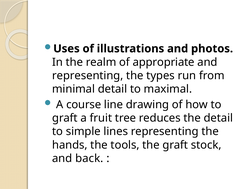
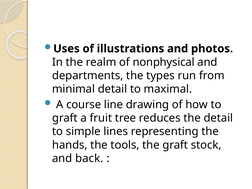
appropriate: appropriate -> nonphysical (164, 62)
representing: representing -> departments (88, 76)
